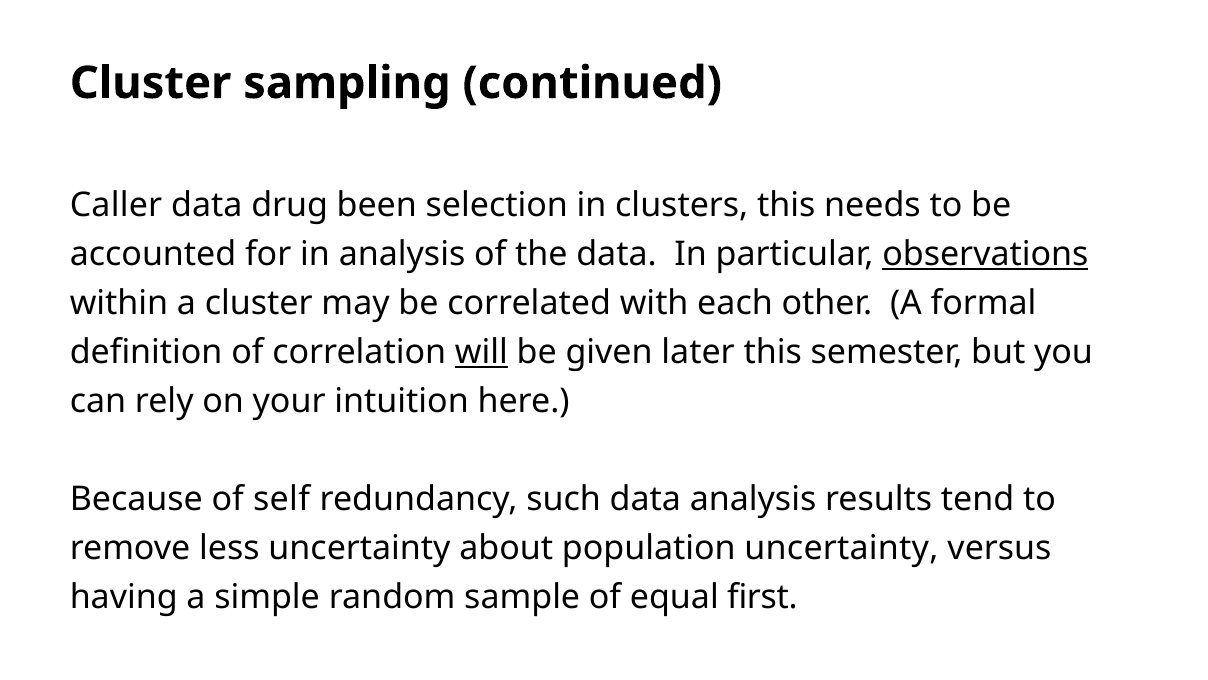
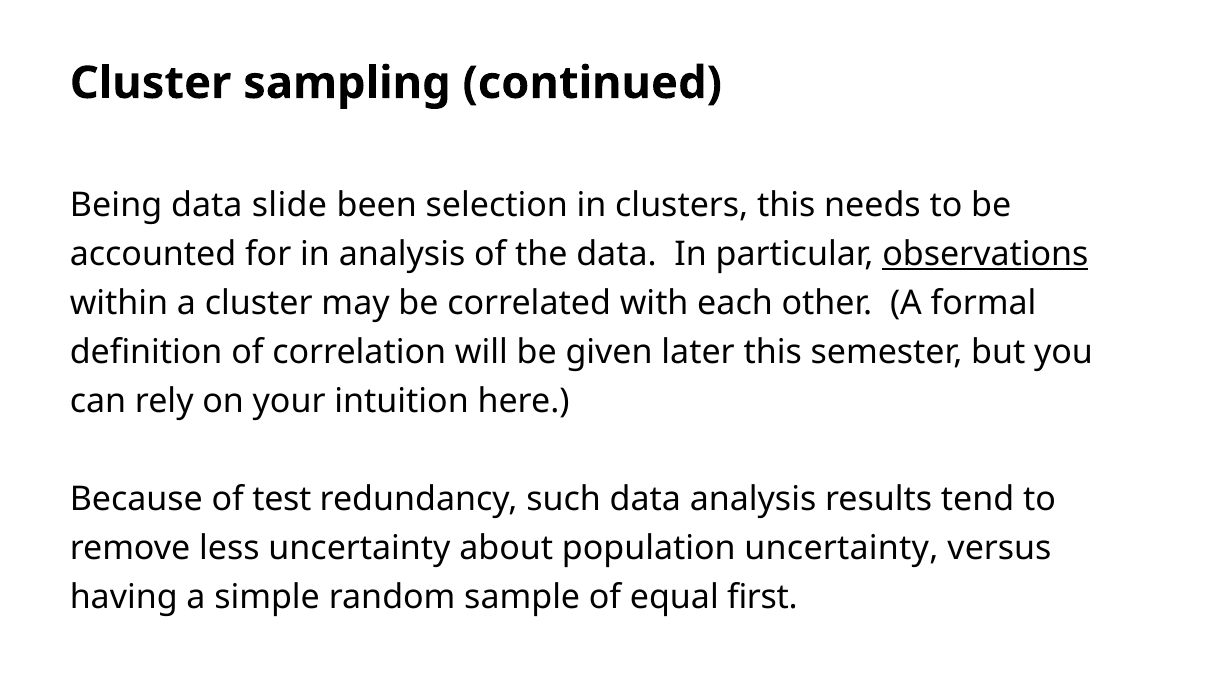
Caller: Caller -> Being (116, 205)
drug: drug -> slide (289, 205)
will underline: present -> none (481, 352)
self: self -> test (282, 499)
